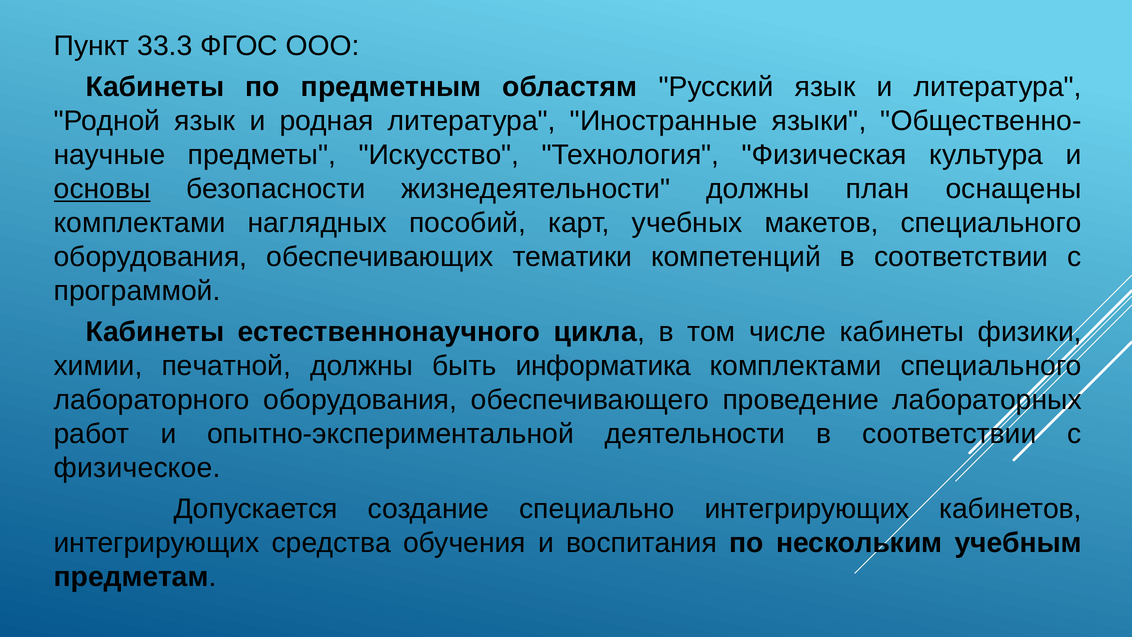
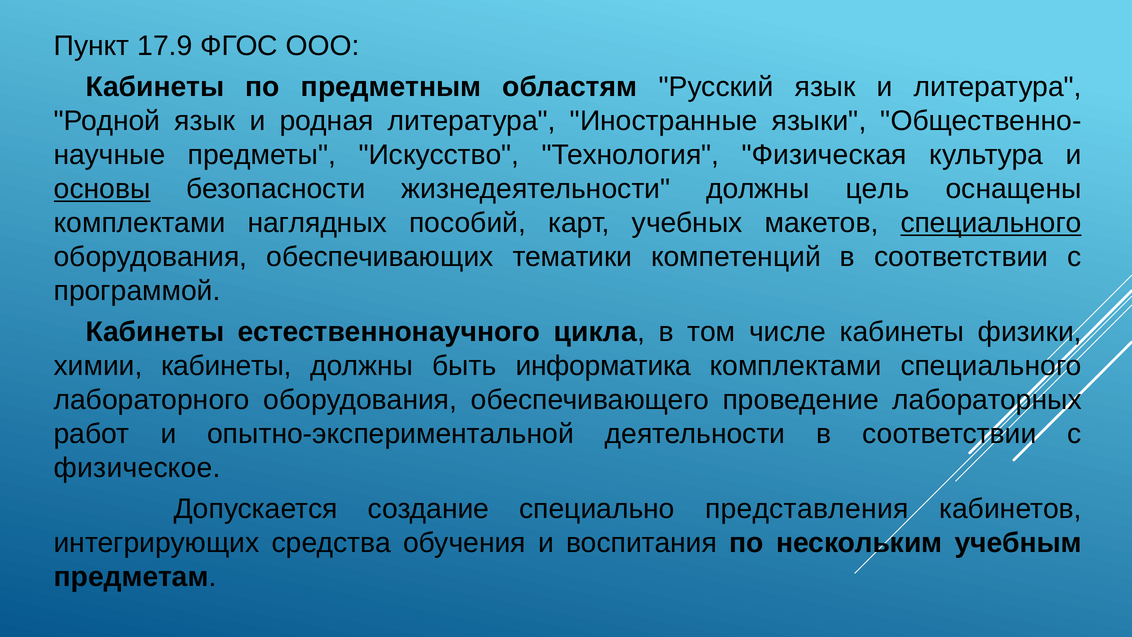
33.3: 33.3 -> 17.9 (165, 46)
план: план -> цель (877, 189)
специального underline: none -> present (991, 223)
химии печатной: печатной -> кабинеты (226, 366)
специально интегрирующих: интегрирующих -> представления (807, 509)
